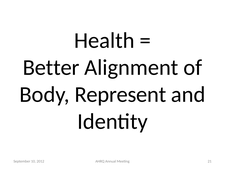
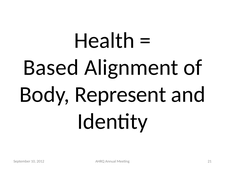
Better: Better -> Based (51, 67)
